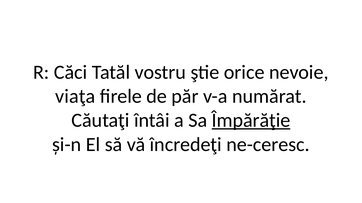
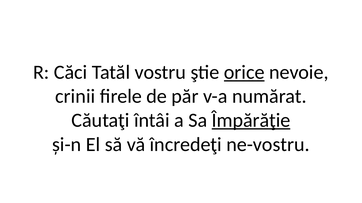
orice underline: none -> present (244, 72)
viaţa: viaţa -> crinii (75, 97)
ne-ceresc: ne-ceresc -> ne-vostru (268, 145)
